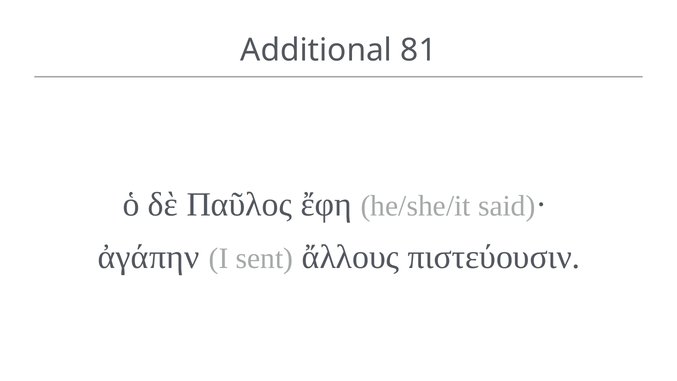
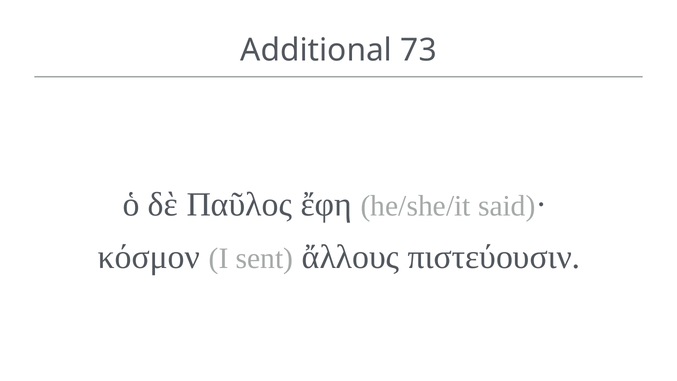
81: 81 -> 73 (419, 50)
ἀγάπην: ἀγάπην -> κόσμον (149, 257)
